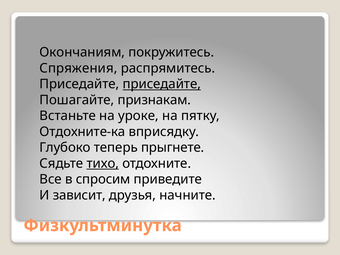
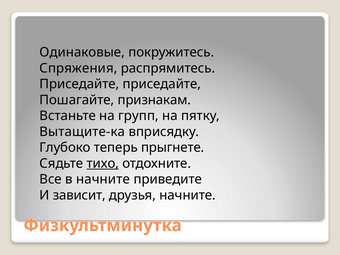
Окончаниям: Окончаниям -> Одинаковые (82, 52)
приседайте underline: present -> none (162, 84)
уроке: уроке -> групп (138, 116)
Отдохните-ка: Отдохните-ка -> Вытащите-ка (82, 132)
в спросим: спросим -> начните (103, 179)
